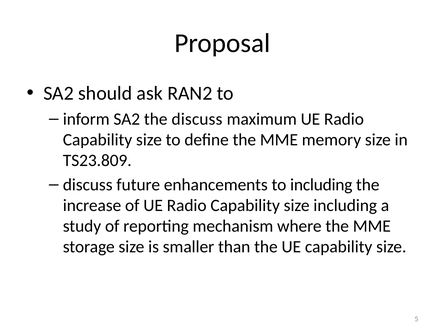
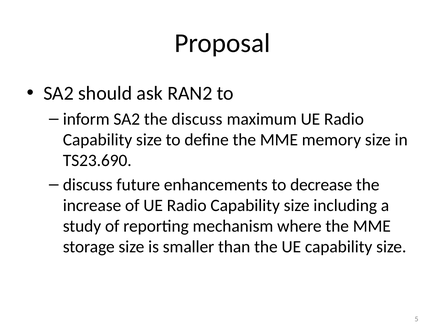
TS23.809: TS23.809 -> TS23.690 (97, 160)
to including: including -> decrease (321, 185)
